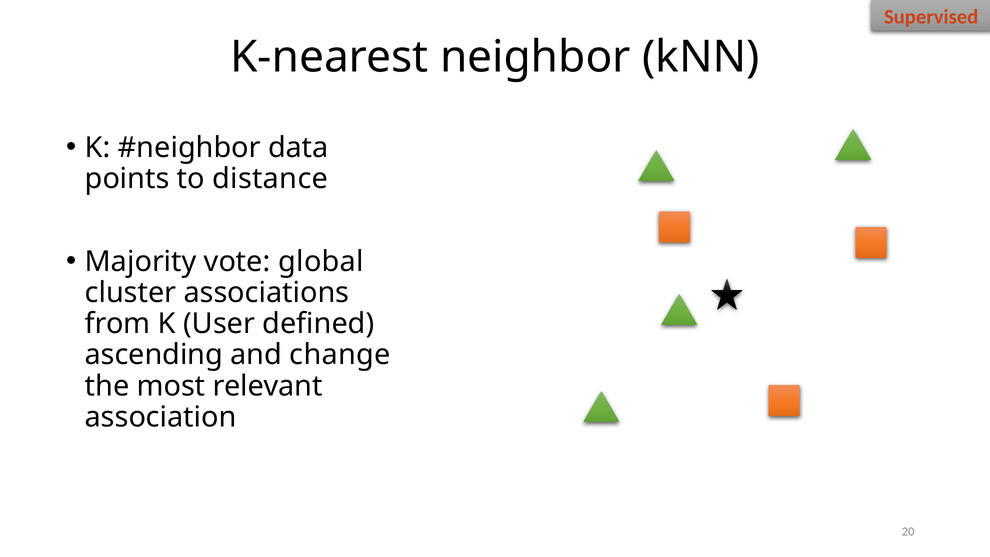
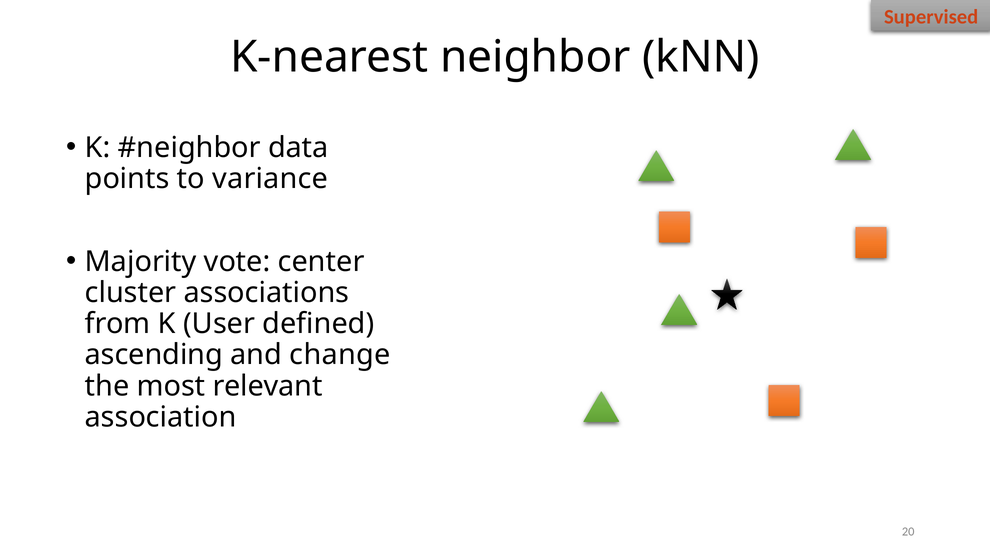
distance: distance -> variance (270, 179)
global: global -> center (321, 261)
